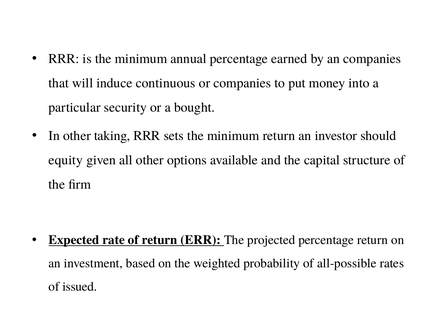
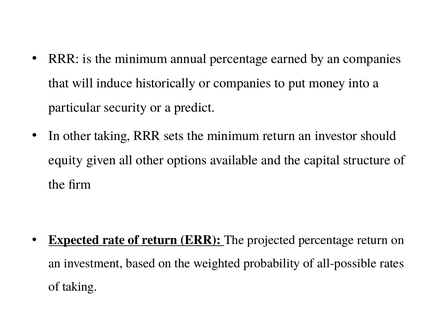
continuous: continuous -> historically (166, 83)
bought: bought -> predict (194, 107)
of issued: issued -> taking (80, 286)
